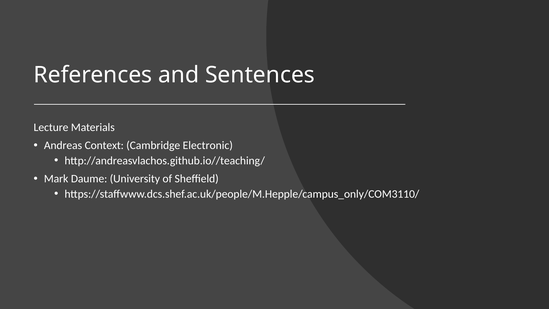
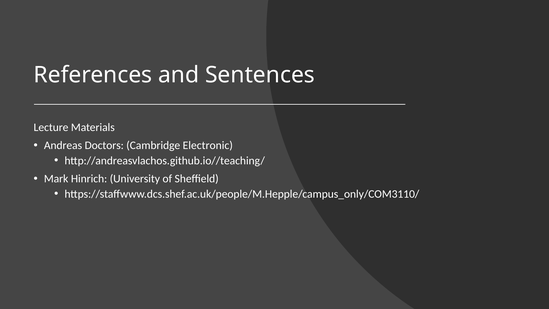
Context: Context -> Doctors (104, 145)
Daume: Daume -> Hinrich (89, 179)
